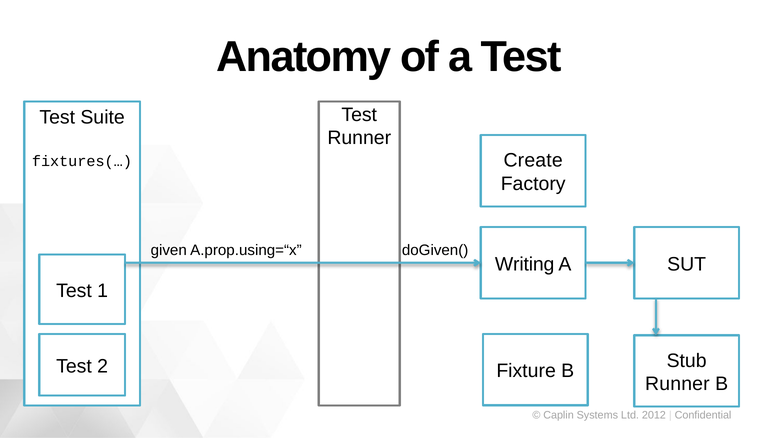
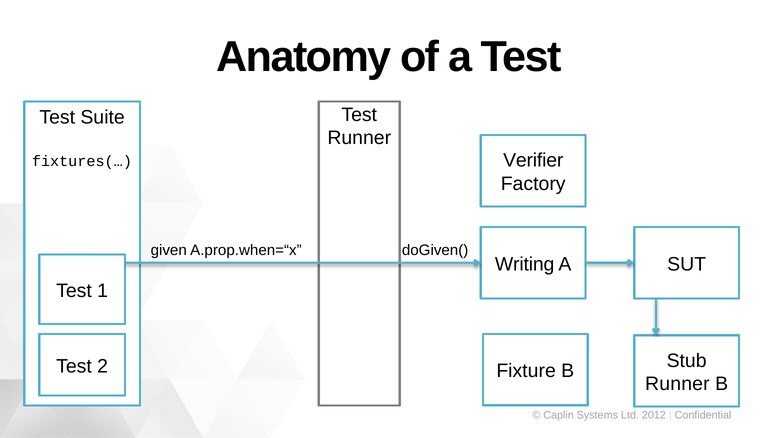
Create: Create -> Verifier (533, 160)
A.prop.using=“x: A.prop.using=“x -> A.prop.when=“x (246, 250)
